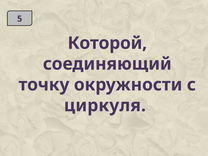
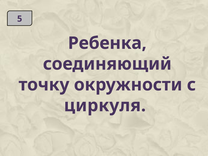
Которой: Которой -> Ребенка (107, 43)
